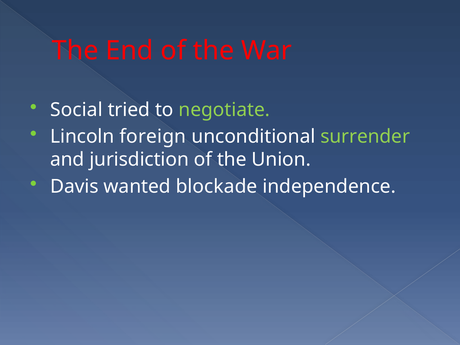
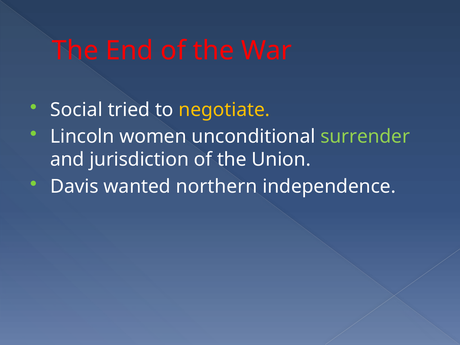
negotiate colour: light green -> yellow (224, 110)
foreign: foreign -> women (153, 137)
blockade: blockade -> northern (217, 186)
